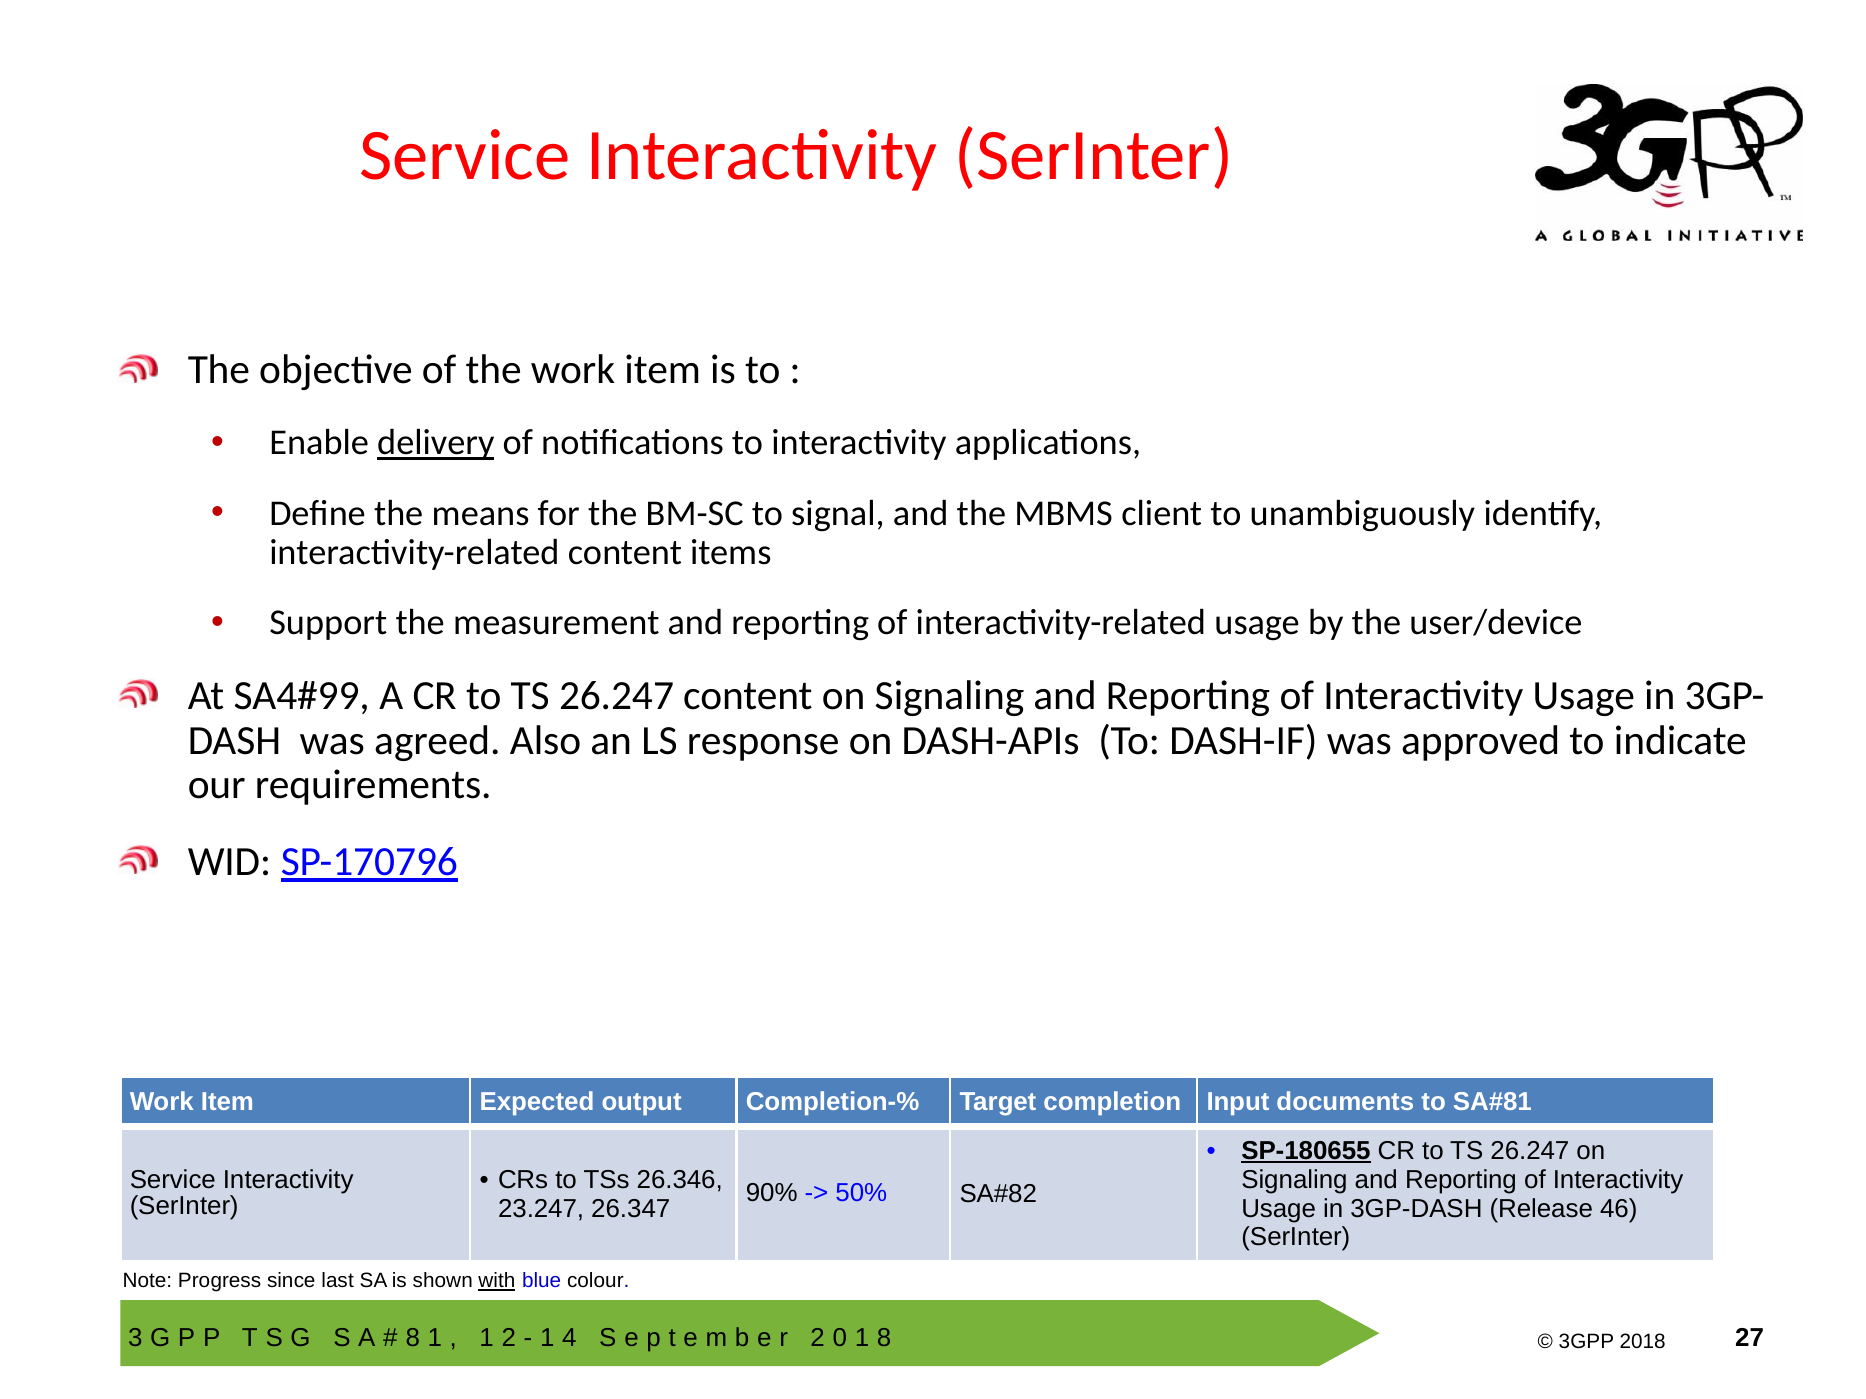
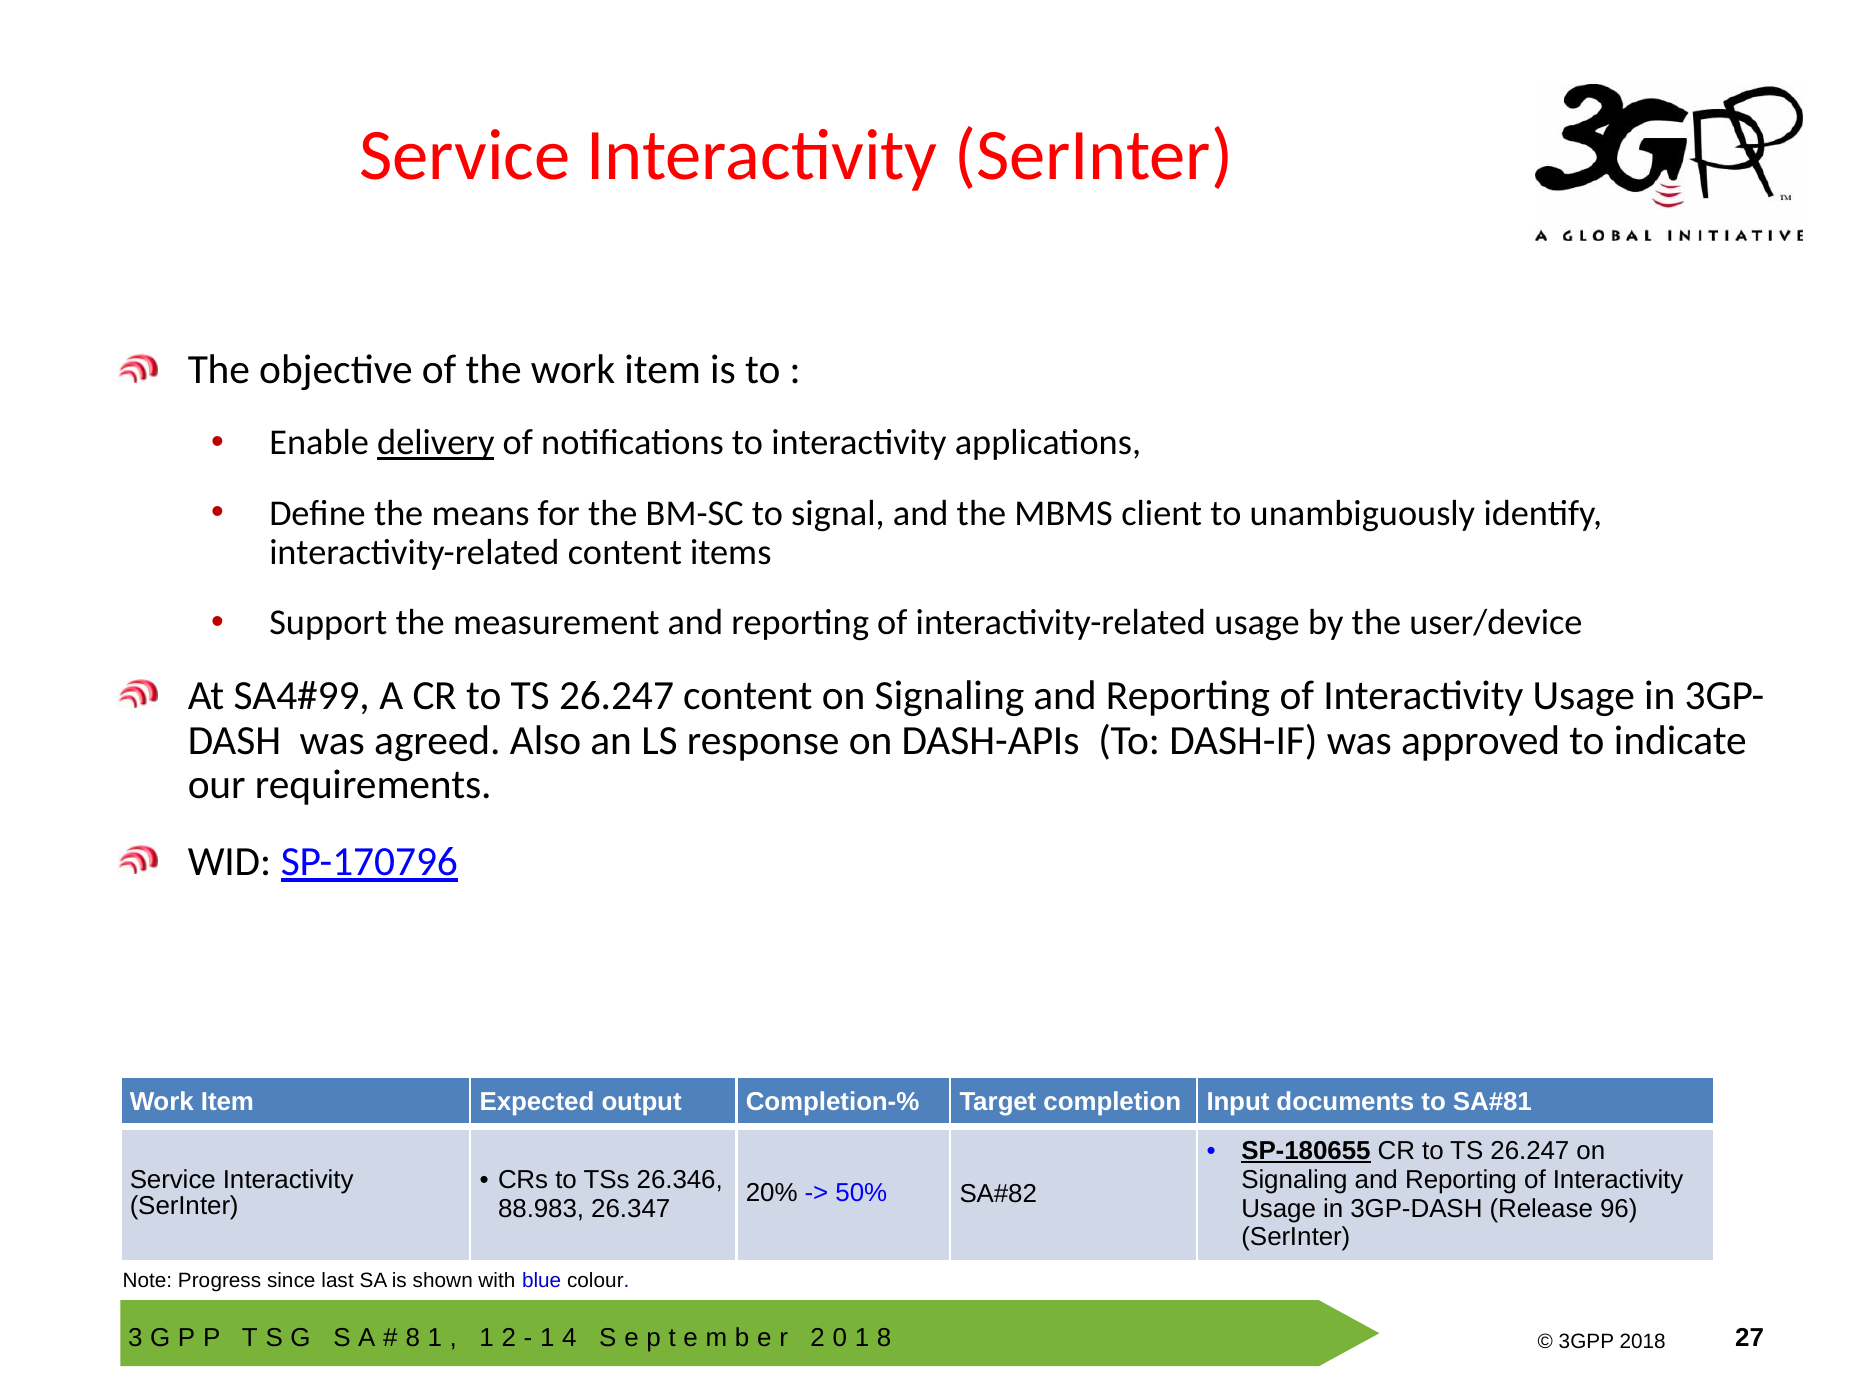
90%: 90% -> 20% (772, 1193)
23.247: 23.247 -> 88.983 (541, 1209)
46: 46 -> 96 (1619, 1209)
with underline: present -> none (497, 1282)
